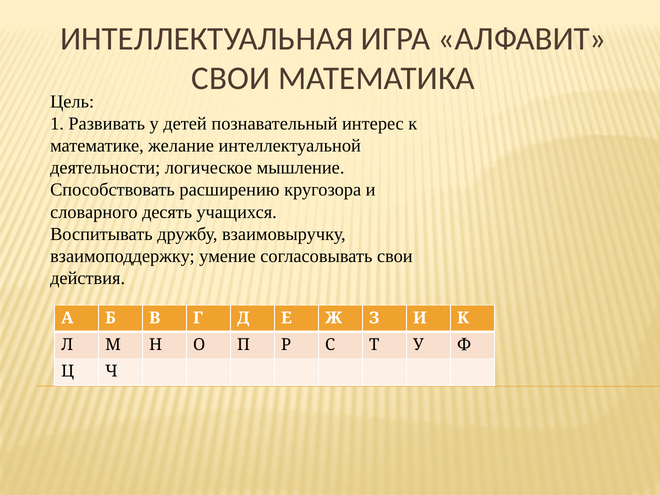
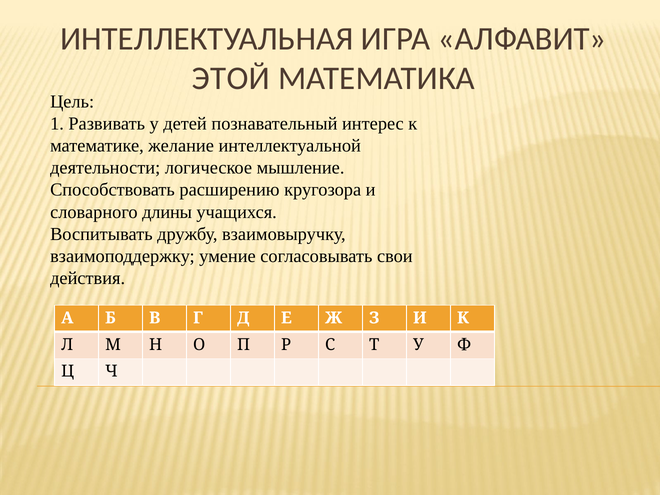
СВОИ: СВОИ -> ЭТОЙ (231, 79)
десять: десять -> длины (167, 212)
